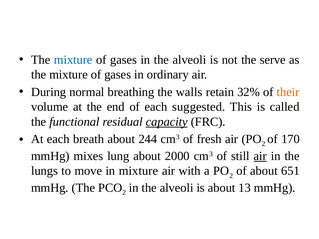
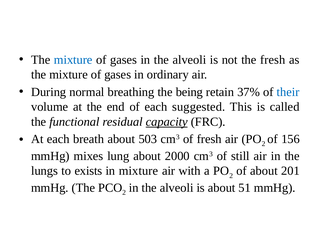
the serve: serve -> fresh (273, 60)
walls: walls -> being (189, 92)
32%: 32% -> 37% (249, 92)
their colour: orange -> blue (288, 92)
244: 244 -> 503 (148, 139)
170: 170 -> 156 (291, 139)
air underline: present -> none (260, 156)
move: move -> exists (88, 171)
651: 651 -> 201 (290, 171)
13: 13 -> 51 (245, 188)
